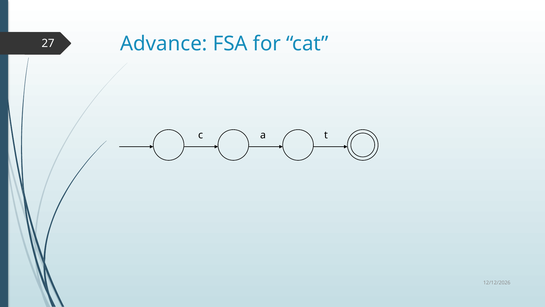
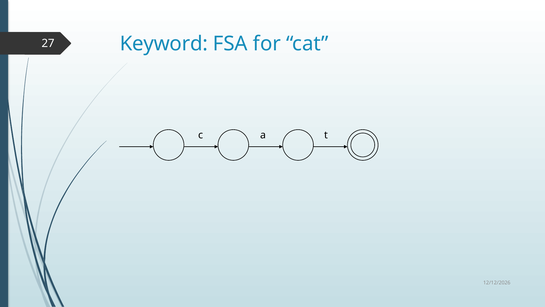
Advance: Advance -> Keyword (164, 44)
